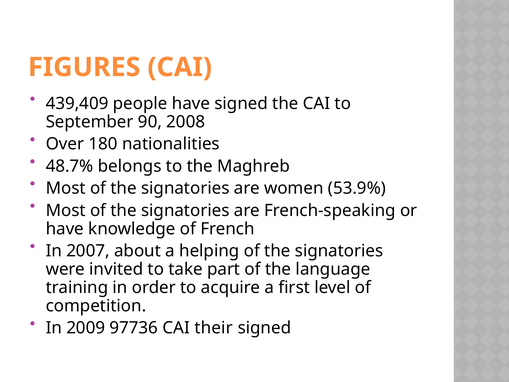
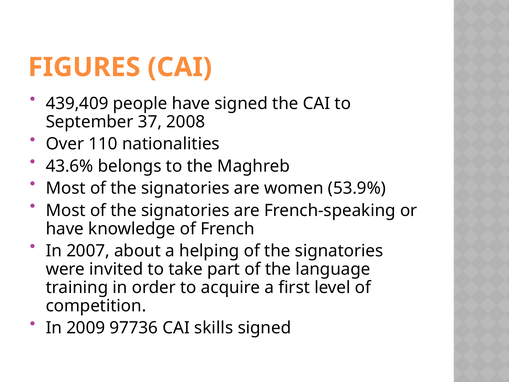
90: 90 -> 37 (150, 122)
180: 180 -> 110 (103, 144)
48.7%: 48.7% -> 43.6% (70, 166)
their: their -> skills (214, 328)
